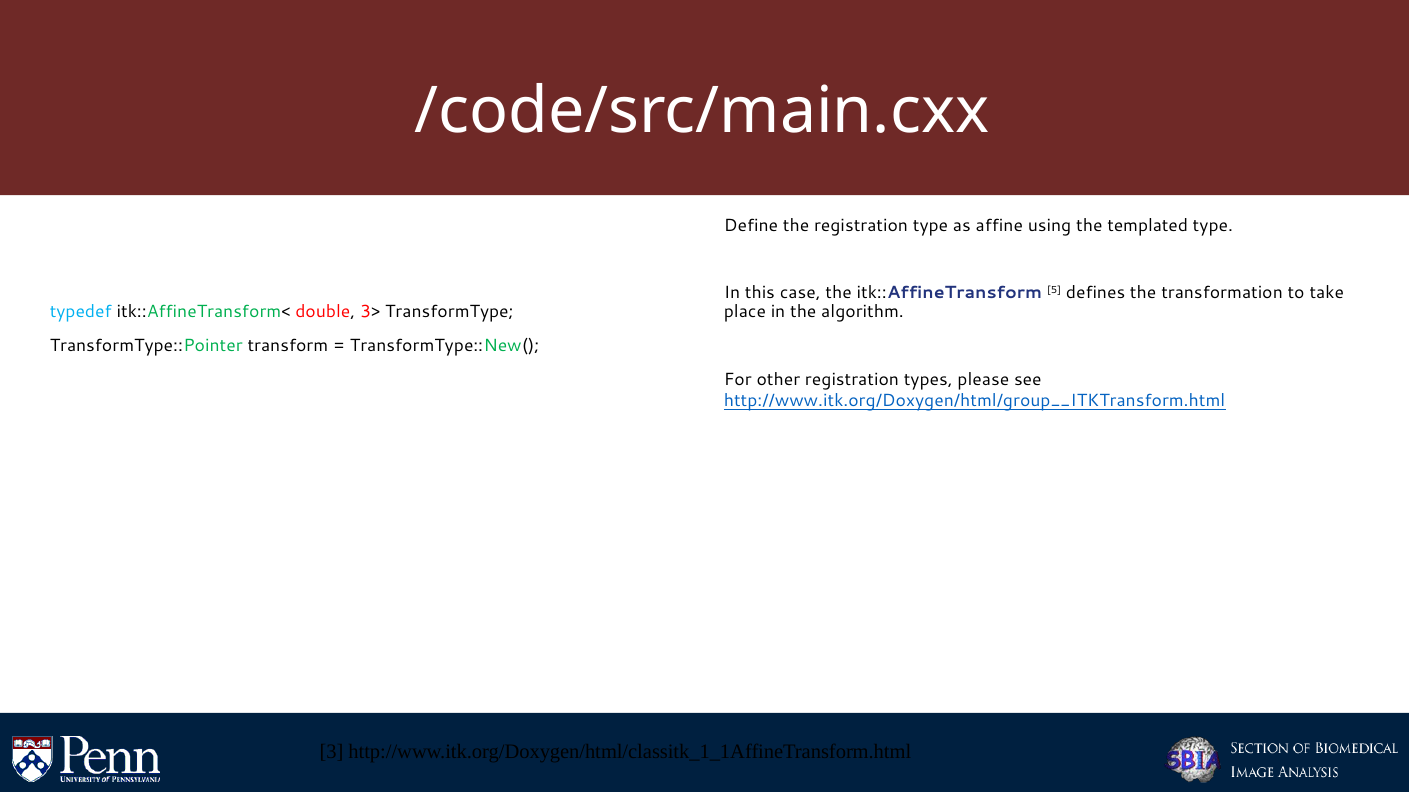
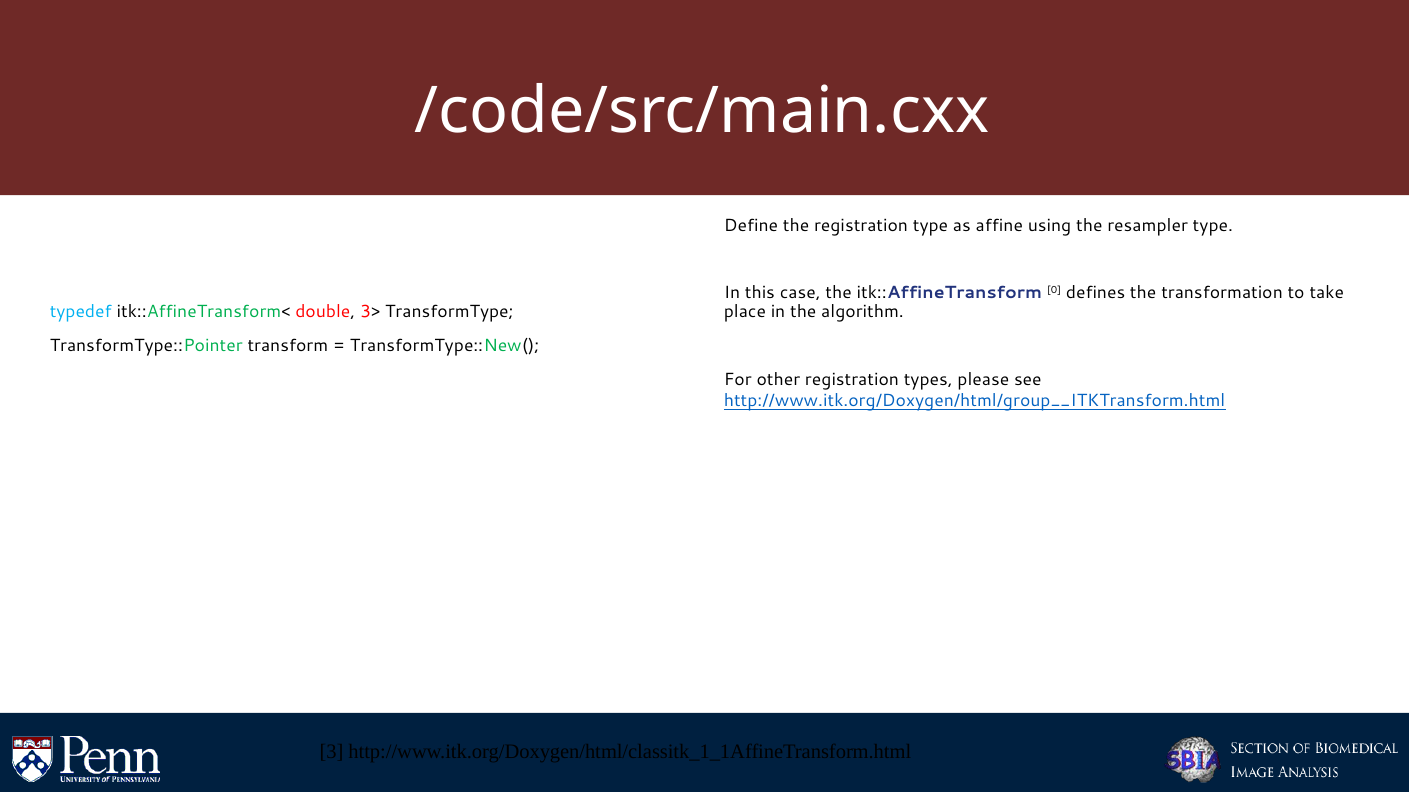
templated: templated -> resampler (1148, 226)
5: 5 -> 0 (1054, 290)
